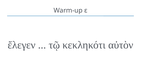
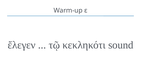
αὐτὸν: αὐτὸν -> sound (121, 45)
